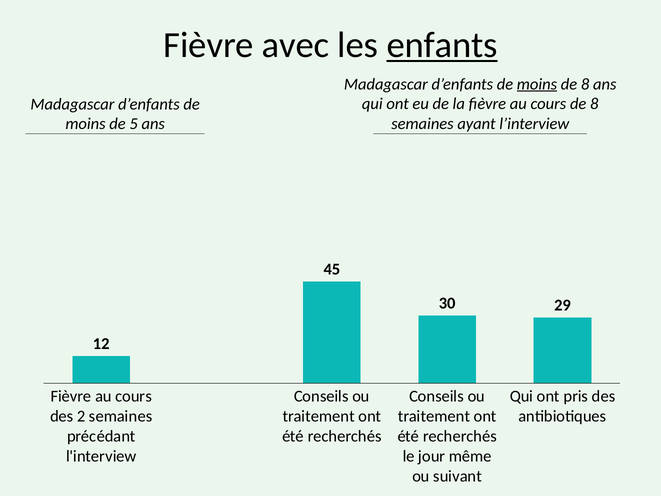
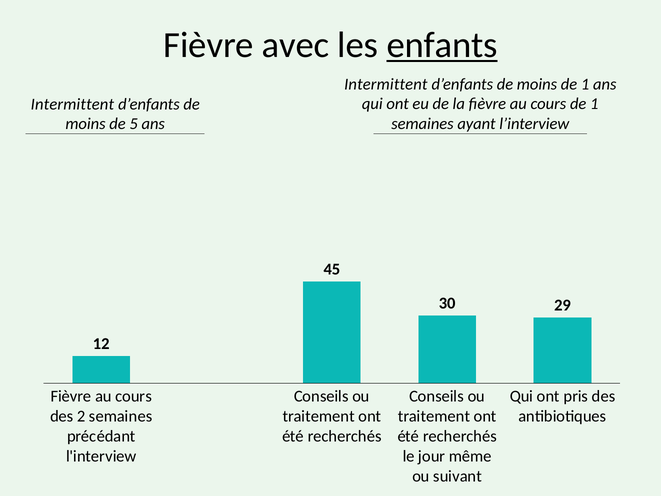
Madagascar: Madagascar -> Intermittent (386, 84)
moins underline: present -> none (537, 84)
8: 8 -> 1 (585, 84)
cours de 8: 8 -> 1 (594, 104)
Madagascar: Madagascar -> Intermittent (72, 104)
